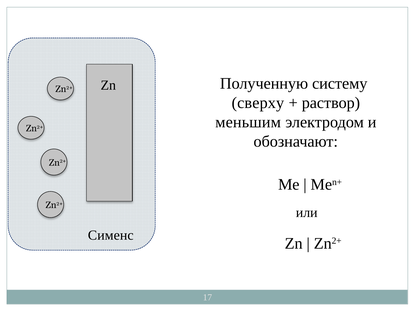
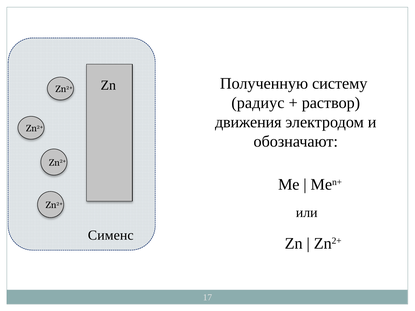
сверху: сверху -> радиус (258, 103)
меньшим: меньшим -> движения (248, 122)
